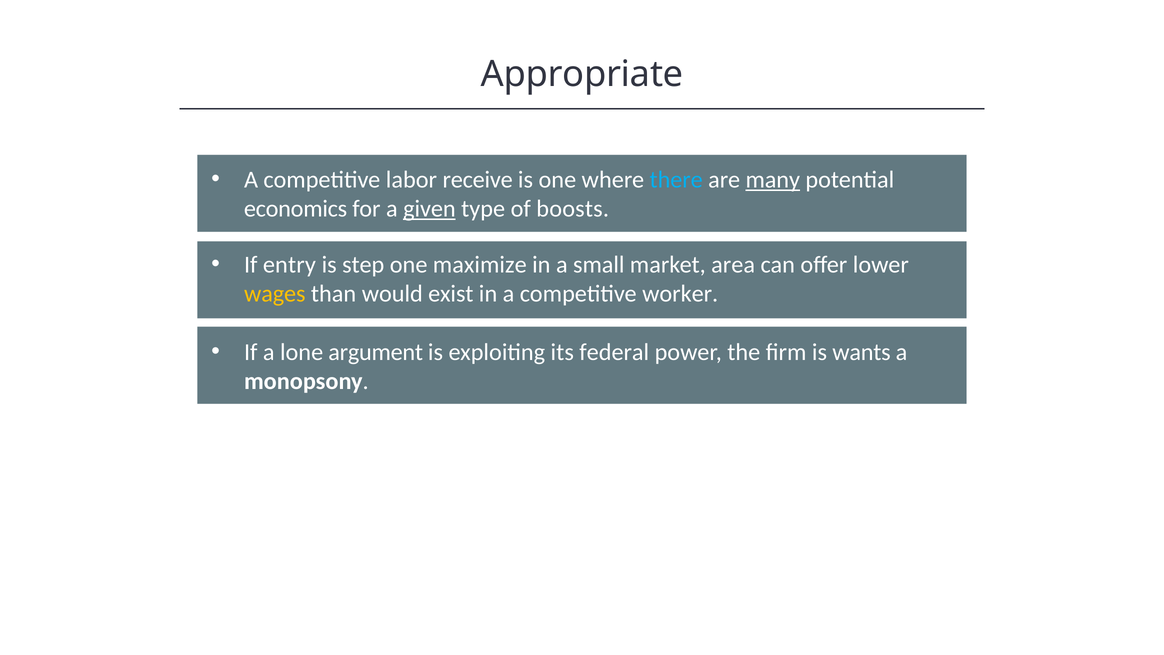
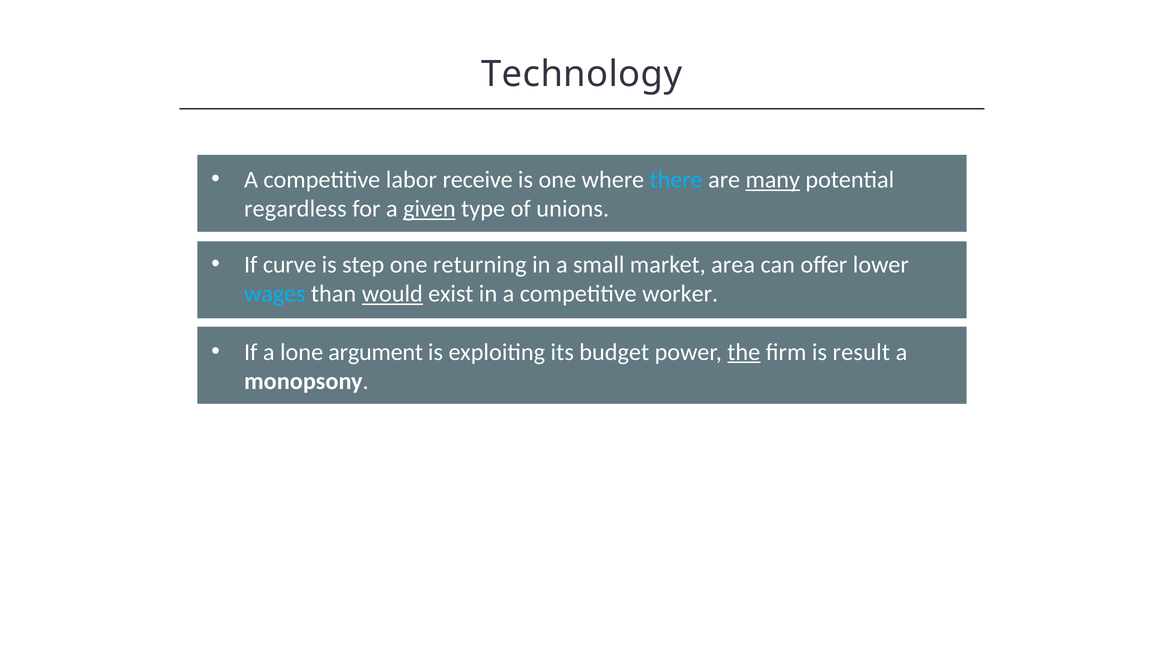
Appropriate: Appropriate -> Technology (582, 74)
economics: economics -> regardless (295, 209)
boosts: boosts -> unions (573, 209)
entry: entry -> curve (290, 265)
maximize: maximize -> returning (480, 265)
wages colour: yellow -> light blue (275, 294)
would underline: none -> present (392, 294)
federal: federal -> budget (614, 352)
the underline: none -> present (744, 352)
wants: wants -> result (861, 352)
